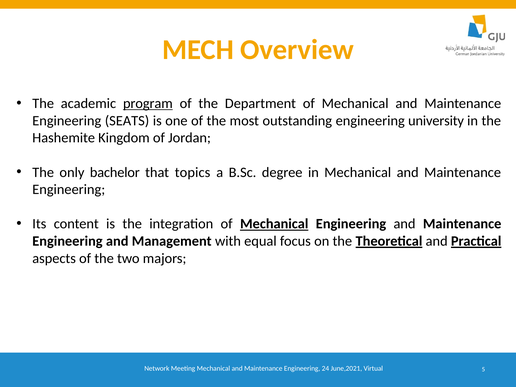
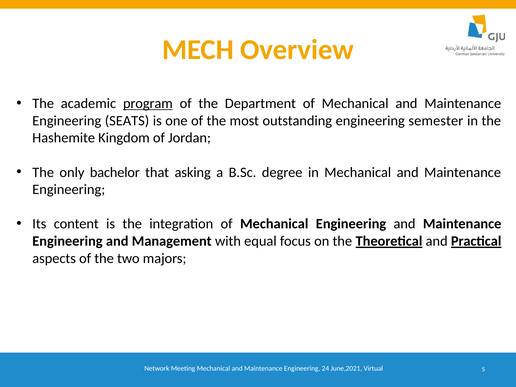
university: university -> semester (436, 121)
topics: topics -> asking (193, 172)
Mechanical underline: present -> none (274, 224)
